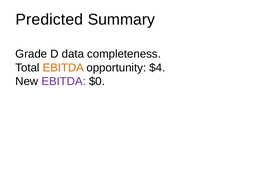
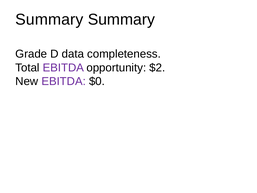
Predicted: Predicted -> Summary (49, 20)
EBITDA colour: orange -> purple (63, 68)
$4: $4 -> $2 (157, 68)
